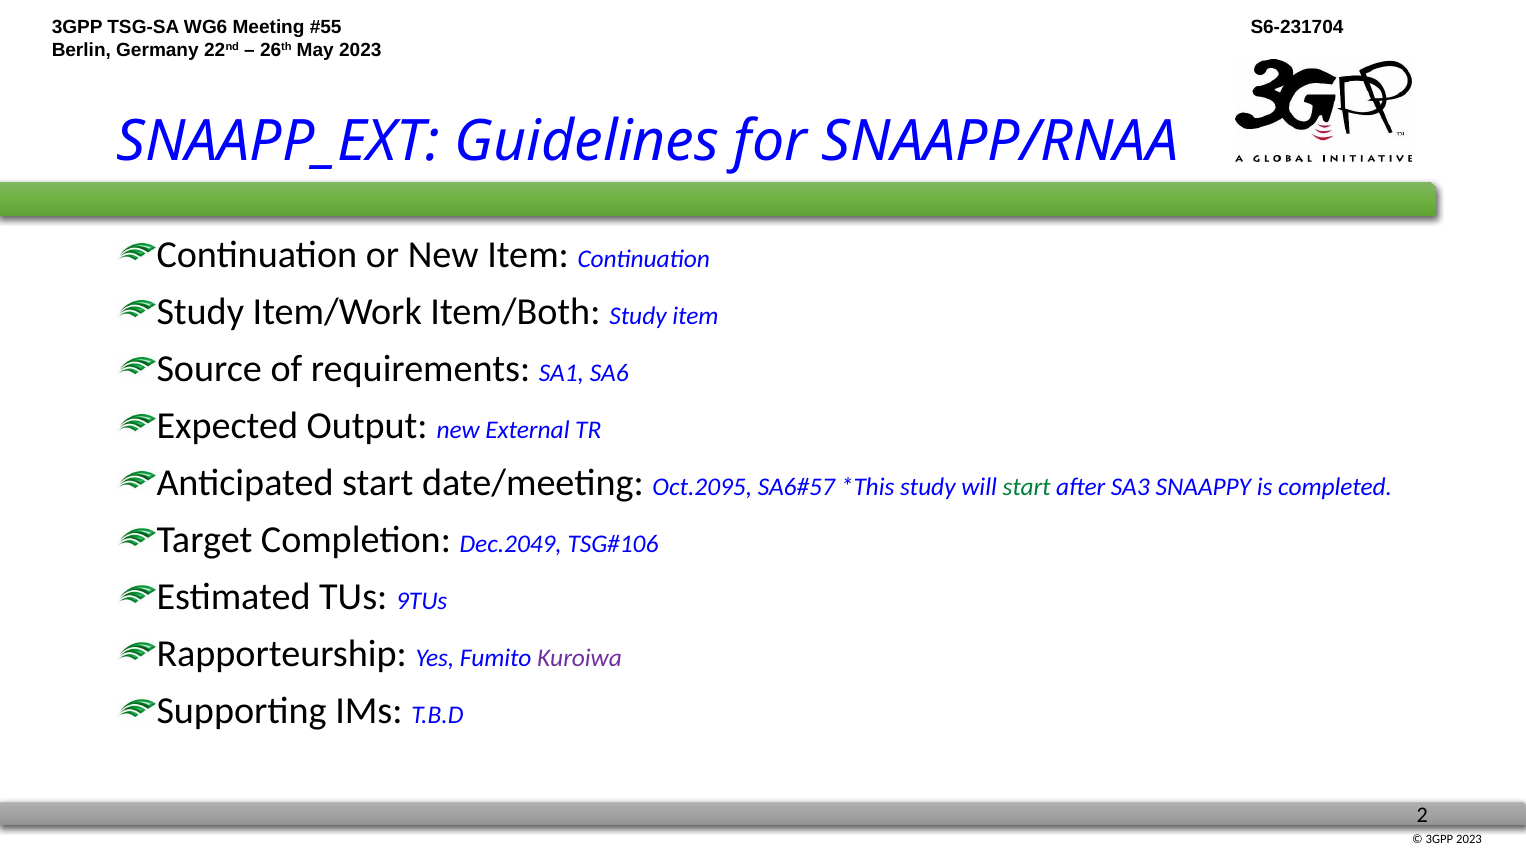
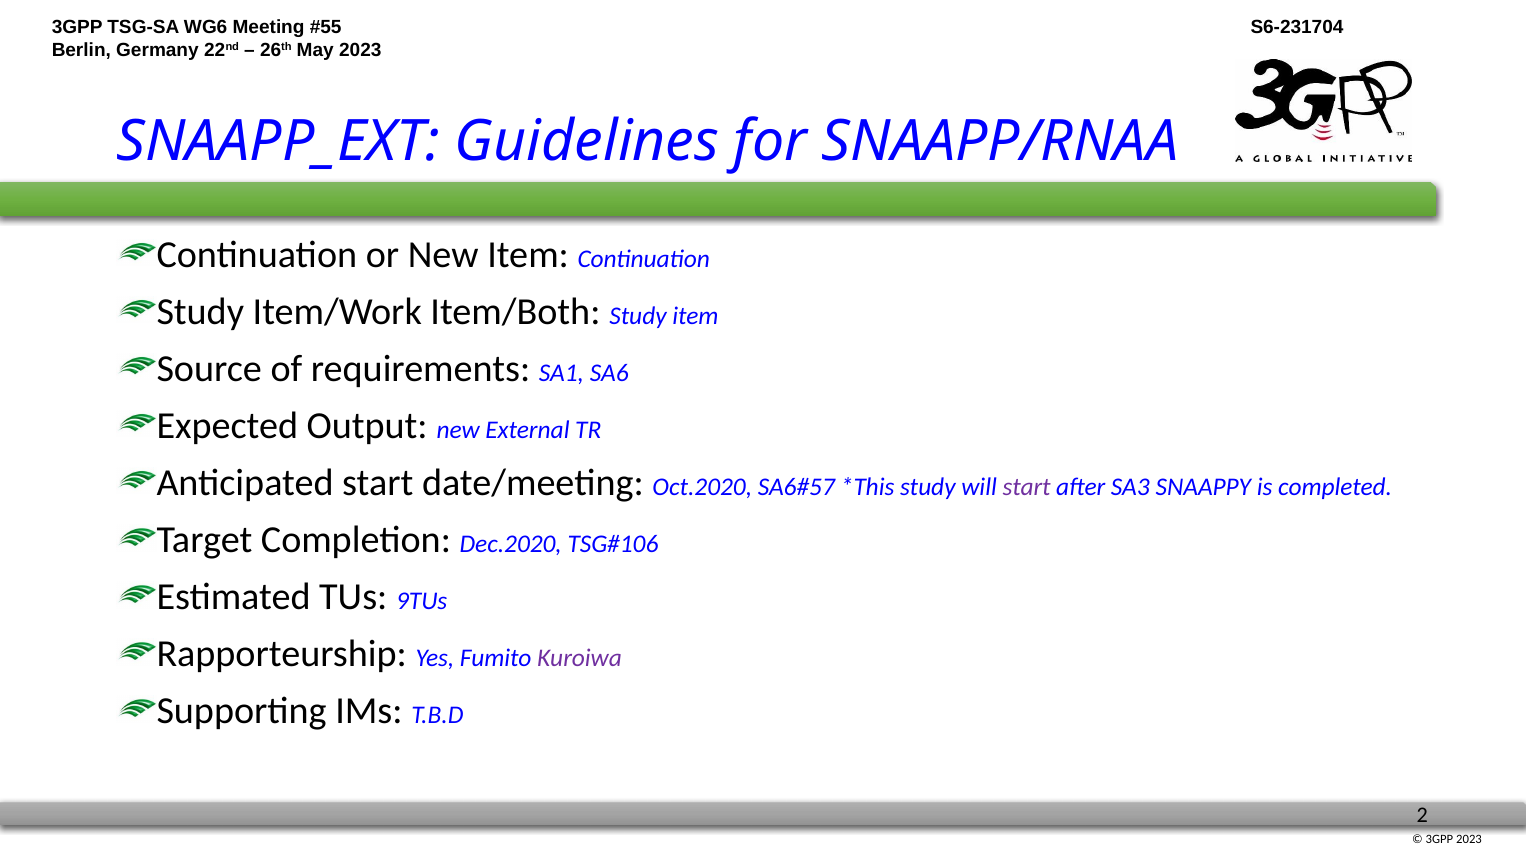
Oct.2095: Oct.2095 -> Oct.2020 (702, 487)
start colour: green -> purple (1027, 487)
Dec.2049: Dec.2049 -> Dec.2020 (511, 544)
